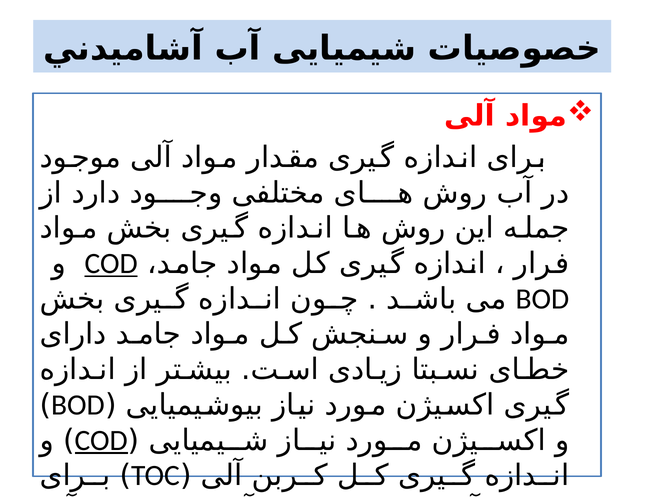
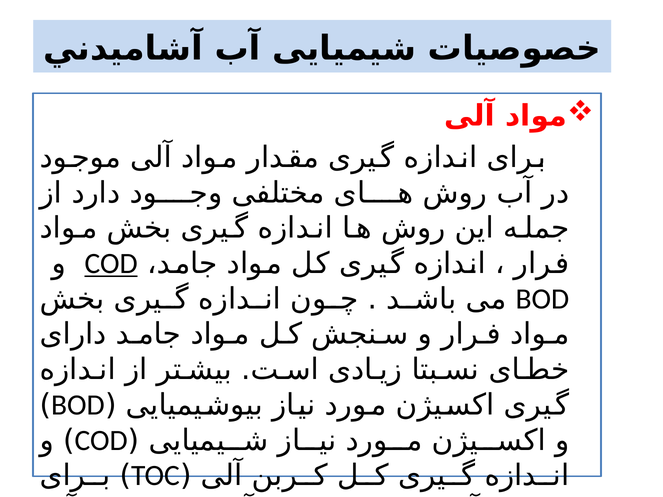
COD underline: present -> none (101, 441)
